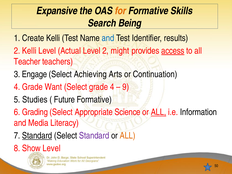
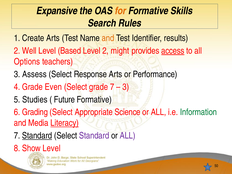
Being: Being -> Rules (130, 23)
Create Kelli: Kelli -> Arts (53, 38)
and colour: blue -> orange (108, 38)
2 Kelli: Kelli -> Well (29, 51)
Actual: Actual -> Based (69, 51)
Teacher: Teacher -> Options (27, 62)
Engage: Engage -> Assess (34, 74)
Achieving: Achieving -> Response (90, 74)
Continuation: Continuation -> Performance (155, 74)
Want: Want -> Even (53, 87)
grade 4: 4 -> 7 (112, 87)
9: 9 -> 3 (126, 87)
ALL underline: present -> none (158, 112)
Information colour: black -> green (198, 112)
Literacy underline: none -> present (65, 123)
ALL colour: orange -> purple (128, 136)
